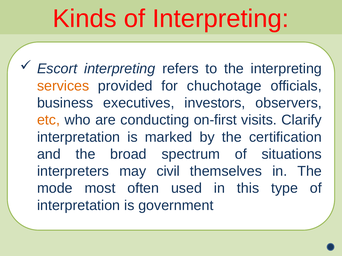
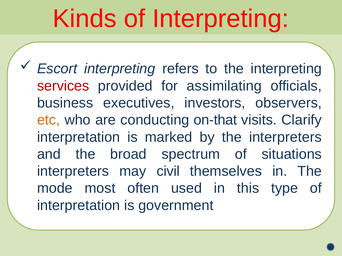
services colour: orange -> red (63, 86)
chuchotage: chuchotage -> assimilating (224, 86)
on-first: on-first -> on-that (215, 120)
the certification: certification -> interpreters (285, 137)
